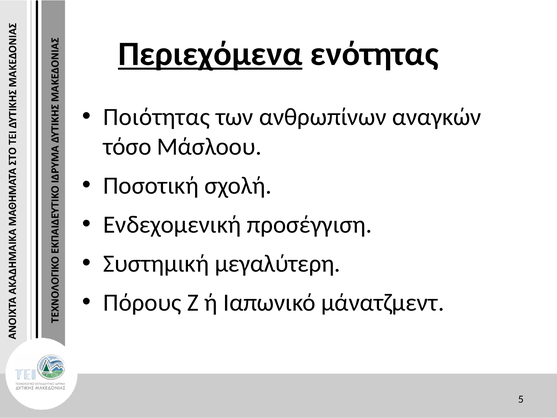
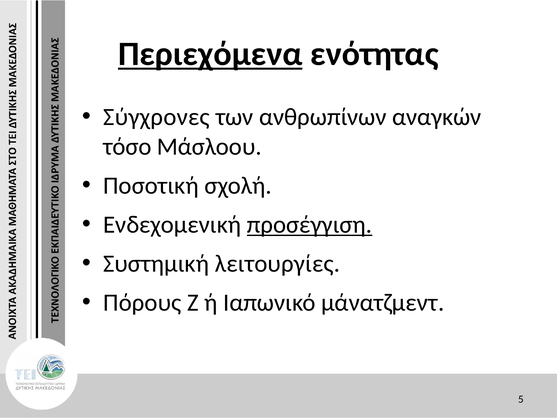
Ποιότητας: Ποιότητας -> Σύγχρονες (157, 117)
προσέγγιση underline: none -> present (310, 225)
μεγαλύτερη: μεγαλύτερη -> λειτουργίες (277, 264)
